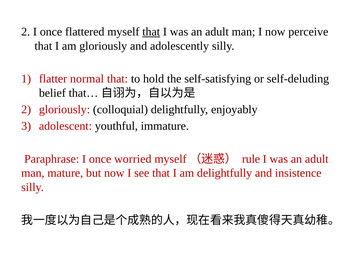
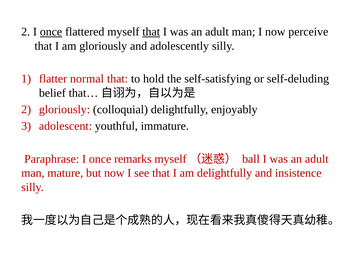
once underline: none -> present (51, 32)
worried: worried -> remarks (133, 159)
rule: rule -> ball (251, 159)
